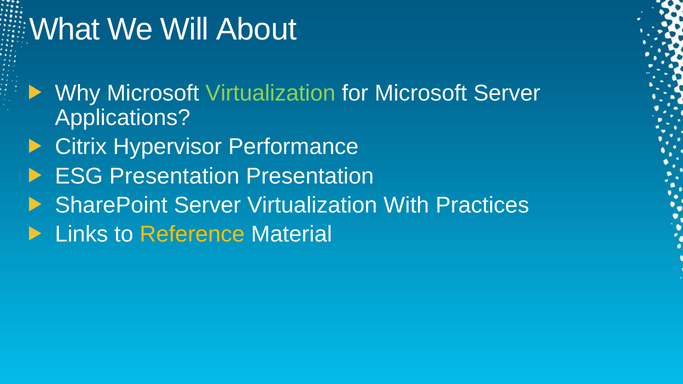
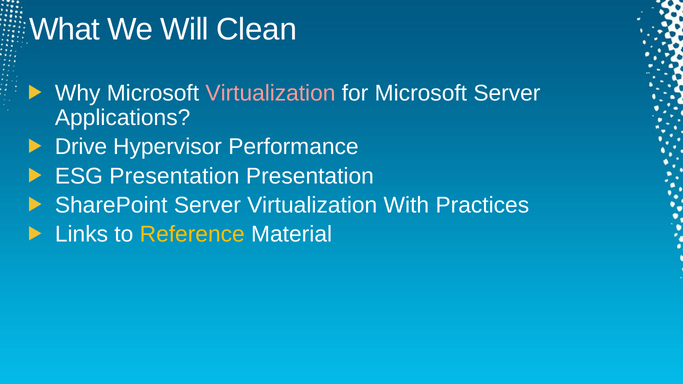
About: About -> Clean (257, 30)
Virtualization colour: light green -> pink (270, 93)
Citrix: Citrix -> Drive (81, 147)
